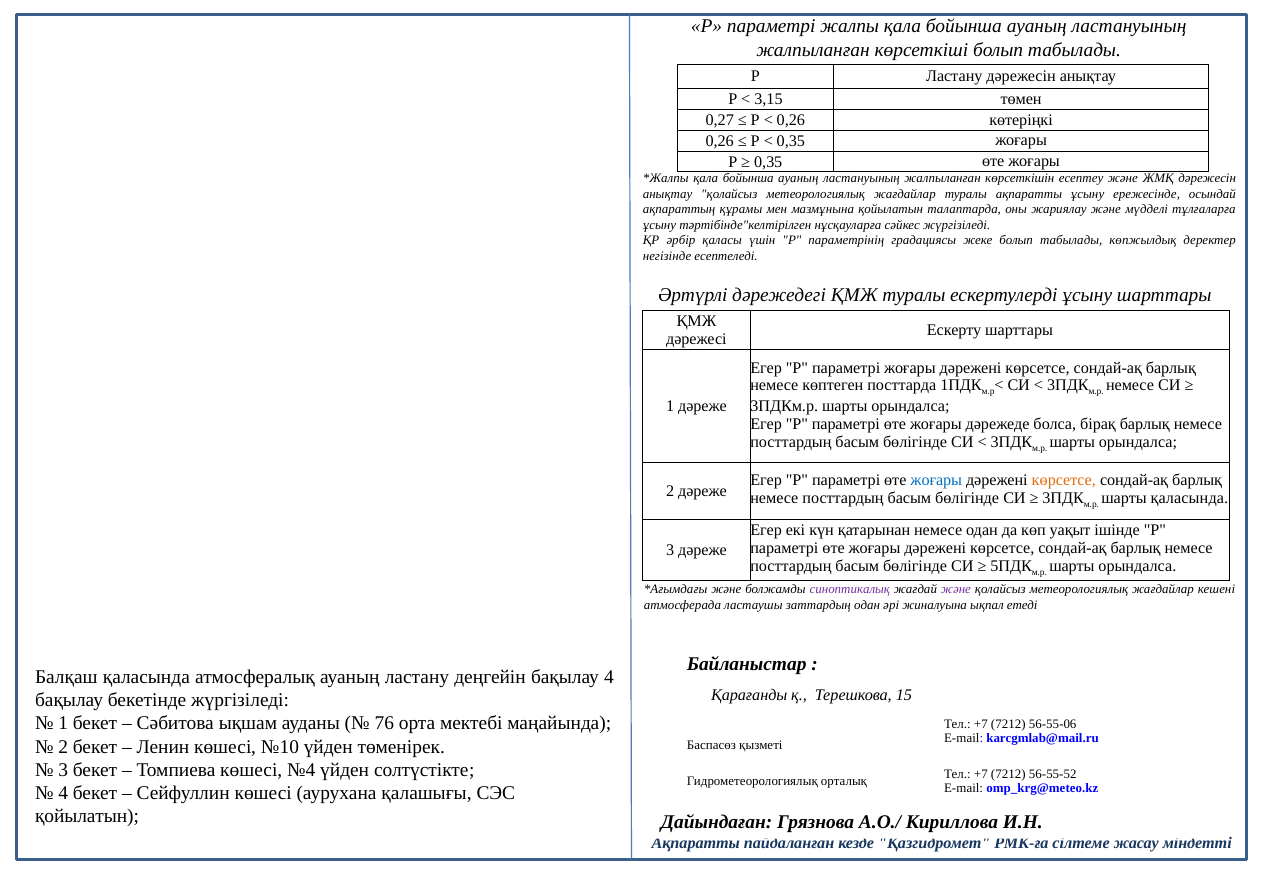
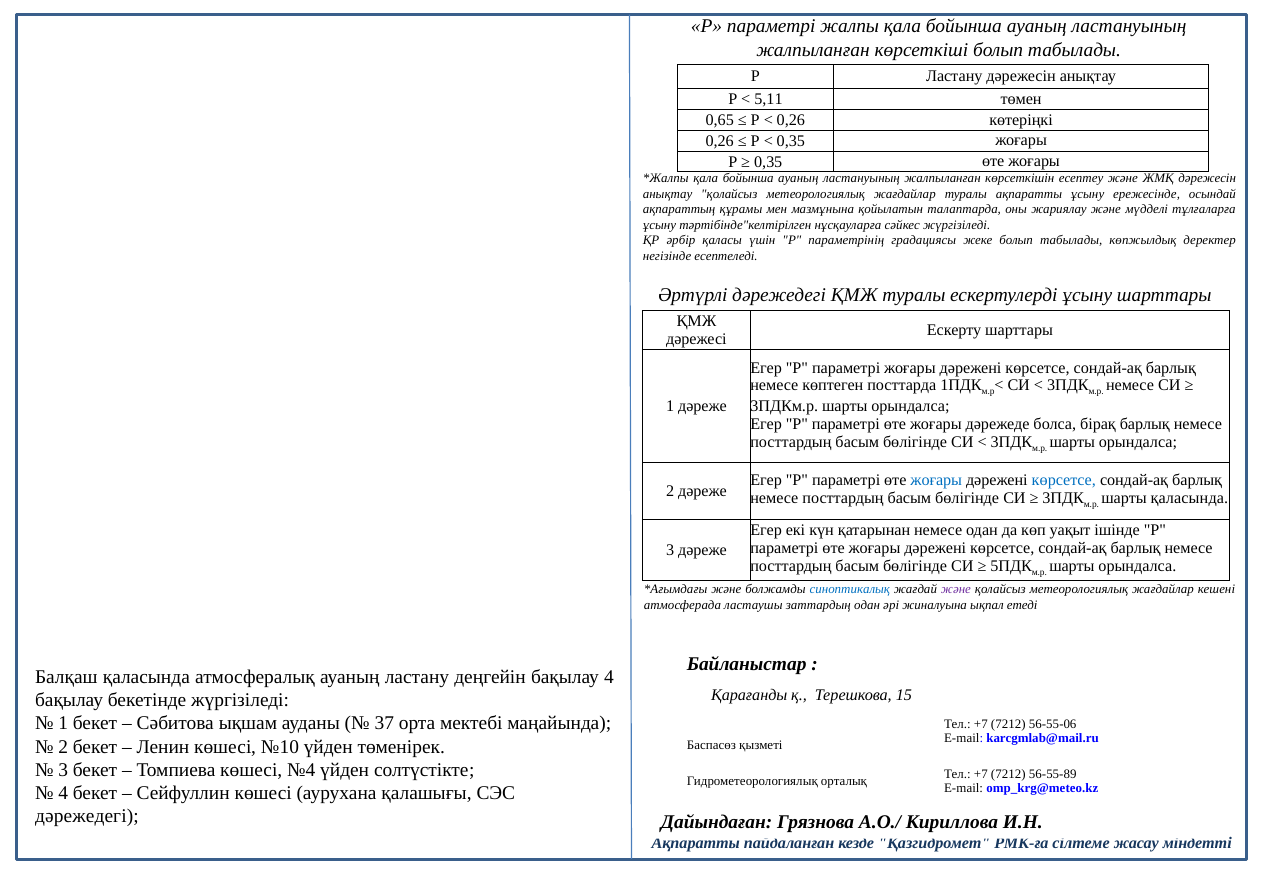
3,15: 3,15 -> 5,11 (768, 100)
0,27: 0,27 -> 0,65 (720, 120)
көрсетсе colour: orange -> blue (1064, 481)
синоптикалық colour: purple -> blue (850, 590)
76: 76 -> 37 (384, 724)
56-55-52: 56-55-52 -> 56-55-89 (1053, 775)
қойылатын: қойылатын -> дәрежедегі (87, 817)
